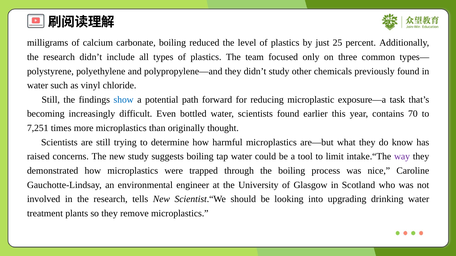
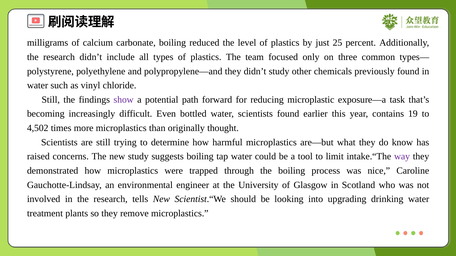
show colour: blue -> purple (124, 100)
70: 70 -> 19 (413, 114)
7,251: 7,251 -> 4,502 (38, 128)
